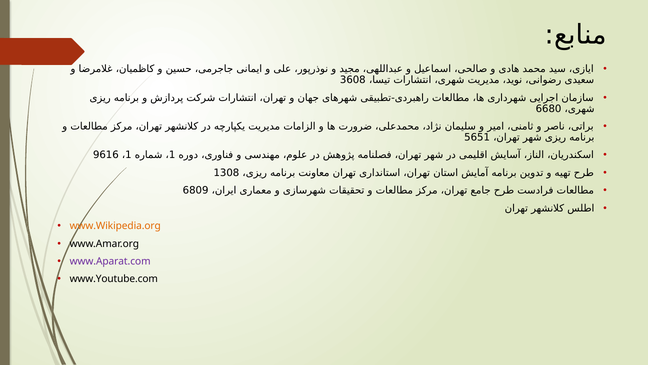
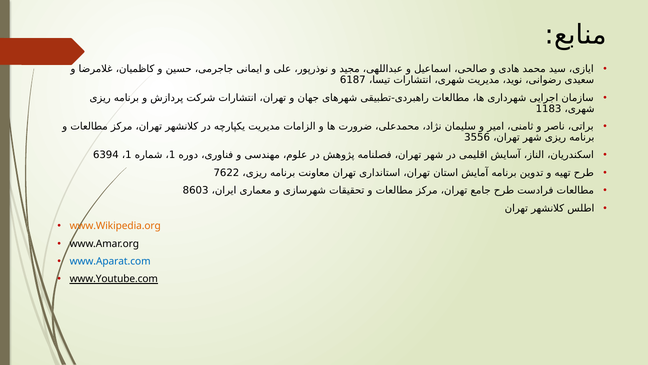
3608: 3608 -> 6187 (353, 80)
6680: 6680 -> 1183 (549, 109)
5651: 5651 -> 3556 (477, 137)
9616: 9616 -> 6394 (106, 155)
1308: 1308 -> 7622 (226, 173)
6809: 6809 -> 8603 (196, 190)
www.Aparat.com colour: purple -> blue (110, 261)
www.Youtube.com underline: none -> present (114, 279)
